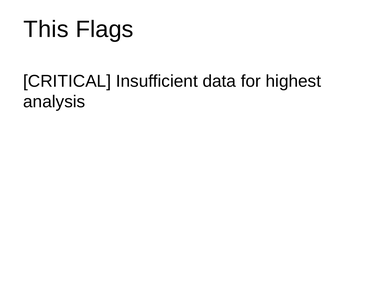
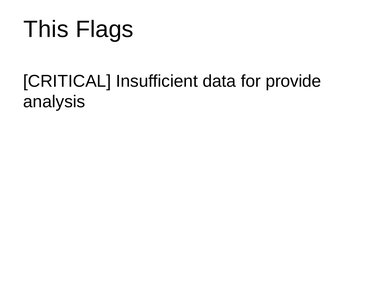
highest: highest -> provide (293, 81)
